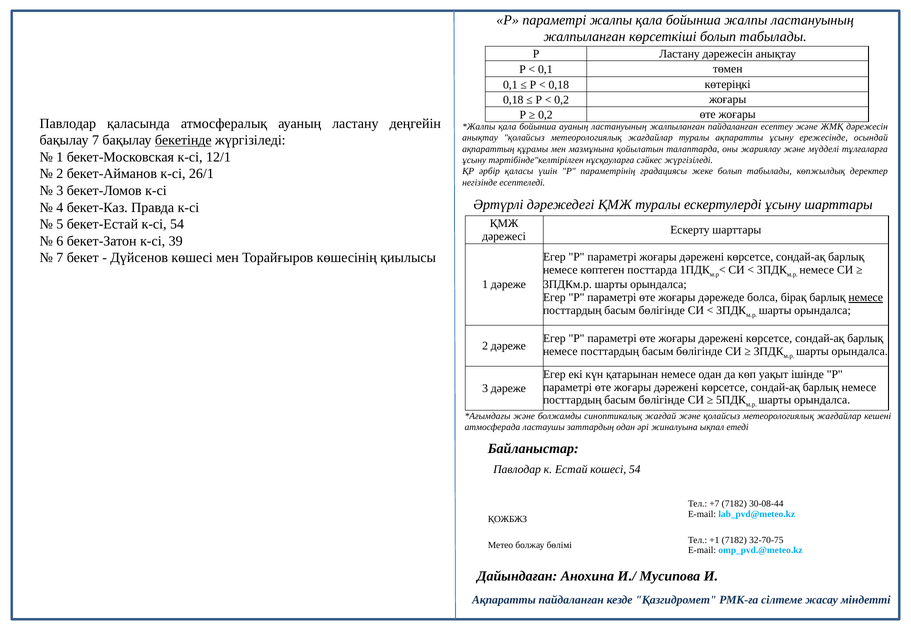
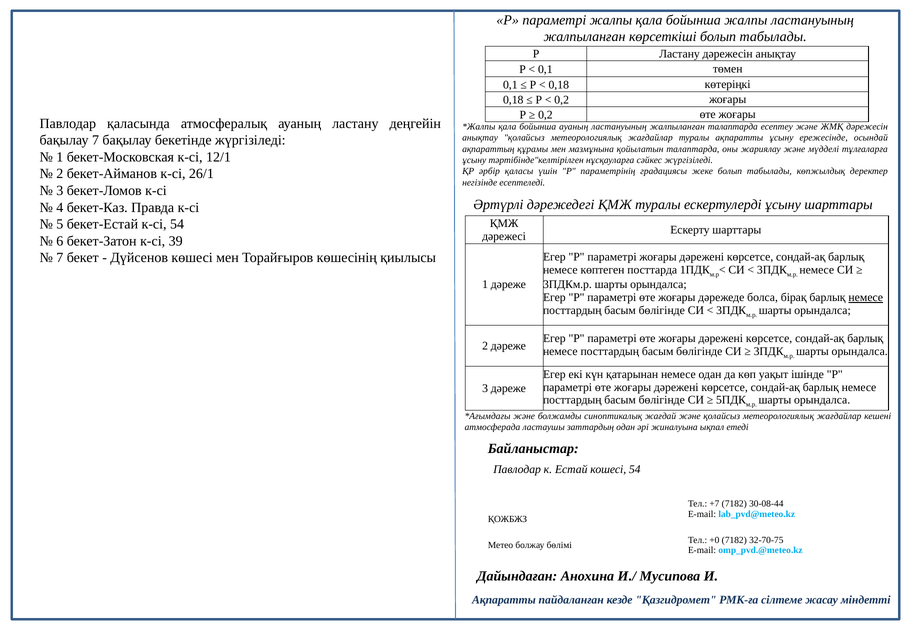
жалпыланған пайдаланған: пайдаланған -> талаптарда (733, 127)
бекетінде underline: present -> none (183, 140)
+1: +1 -> +0 (714, 541)
